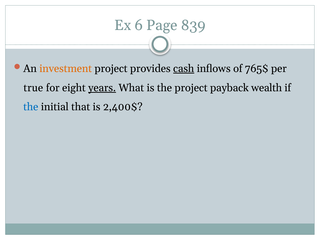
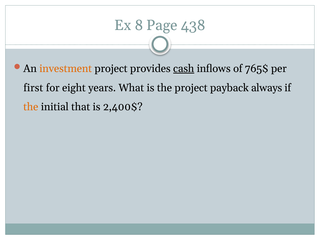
6: 6 -> 8 (139, 25)
839: 839 -> 438 (193, 25)
true: true -> first (33, 88)
years underline: present -> none (102, 88)
wealth: wealth -> always (267, 88)
the colour: blue -> orange (31, 107)
